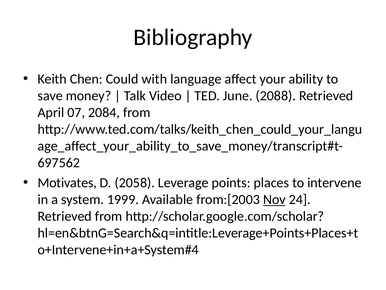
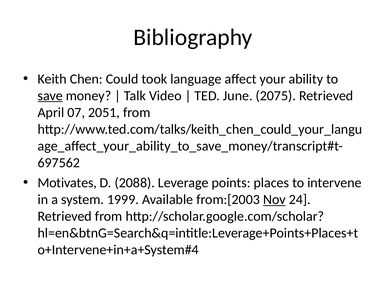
with: with -> took (154, 79)
save underline: none -> present (50, 96)
2088: 2088 -> 2075 (276, 96)
2084: 2084 -> 2051 (104, 112)
2058: 2058 -> 2088 (135, 183)
